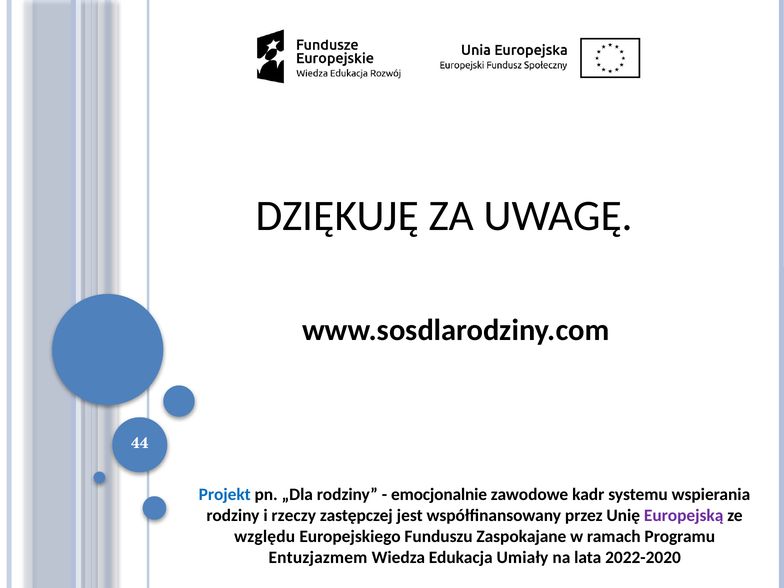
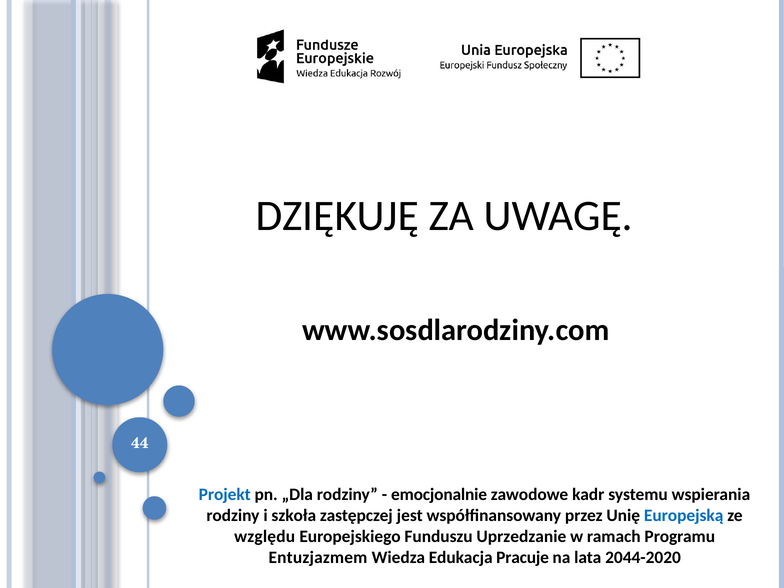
rzeczy: rzeczy -> szkoła (294, 516)
Europejską colour: purple -> blue (684, 516)
Zaspokajane: Zaspokajane -> Uprzedzanie (521, 537)
Umiały: Umiały -> Pracuje (523, 557)
2022-2020: 2022-2020 -> 2044-2020 (643, 557)
